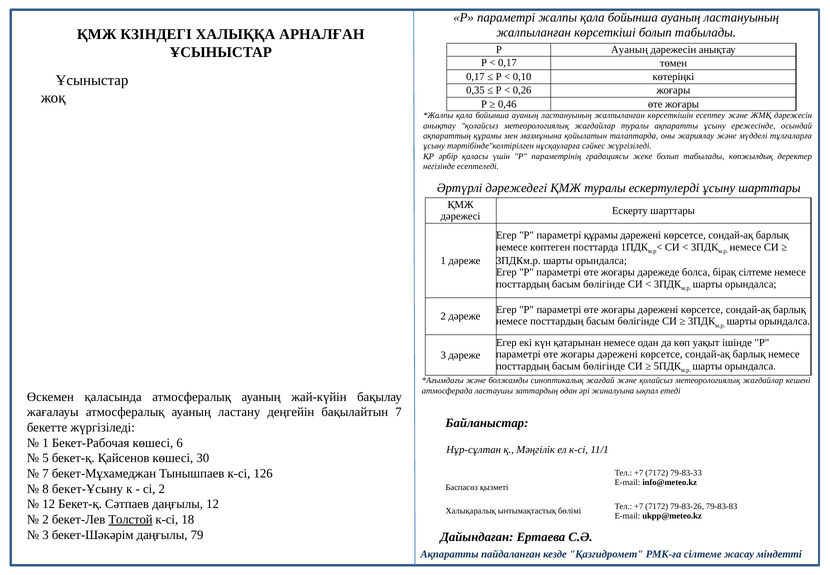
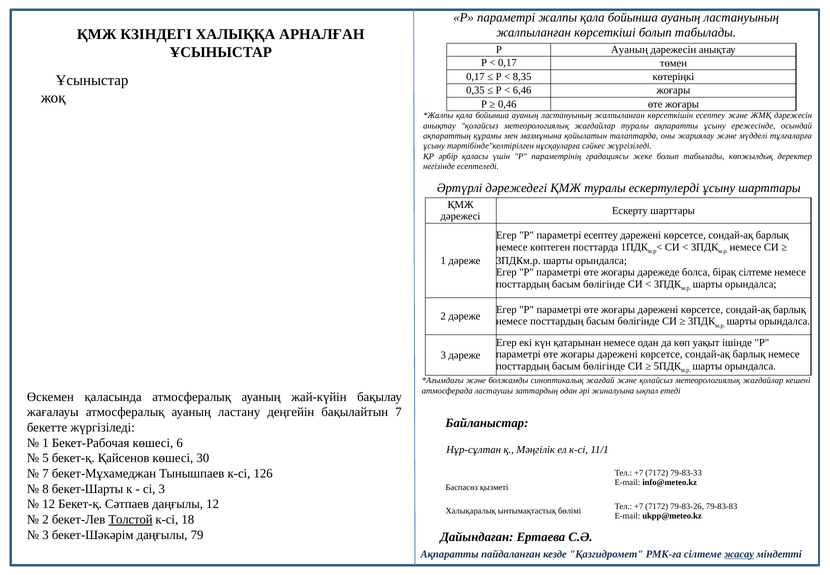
0,10: 0,10 -> 8,35 (522, 77)
0,26: 0,26 -> 6,46 (522, 90)
параметрі құрамы: құрамы -> есептеу (601, 235)
бекет-Ұсыну: бекет-Ұсыну -> бекет-Шарты (88, 489)
сі 2: 2 -> 3 (162, 489)
жасау underline: none -> present (739, 554)
